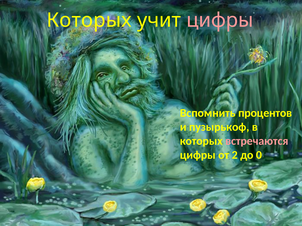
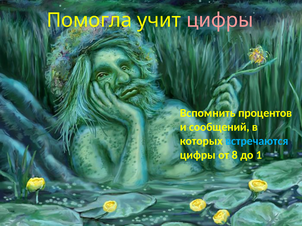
Которых: Которых -> Помогла (89, 20)
пузырькоф: пузырькоф -> сообщений (219, 127)
встречаются colour: pink -> light blue (257, 141)
2: 2 -> 8 (235, 155)
0: 0 -> 1 (259, 155)
